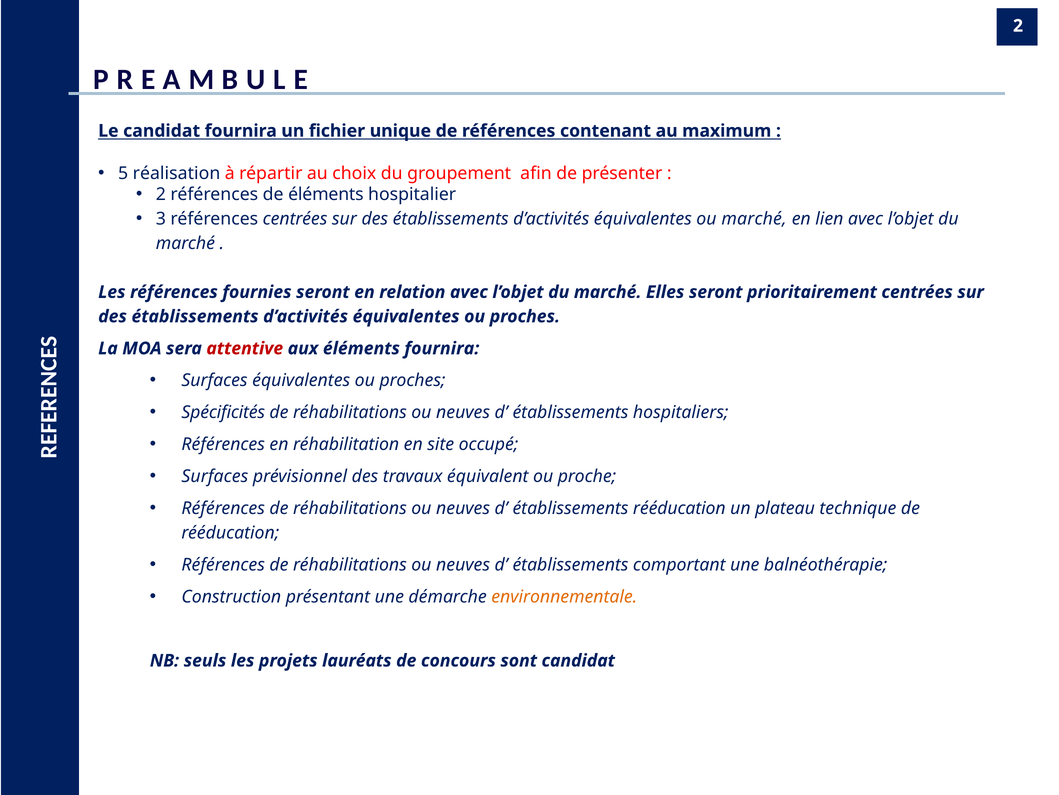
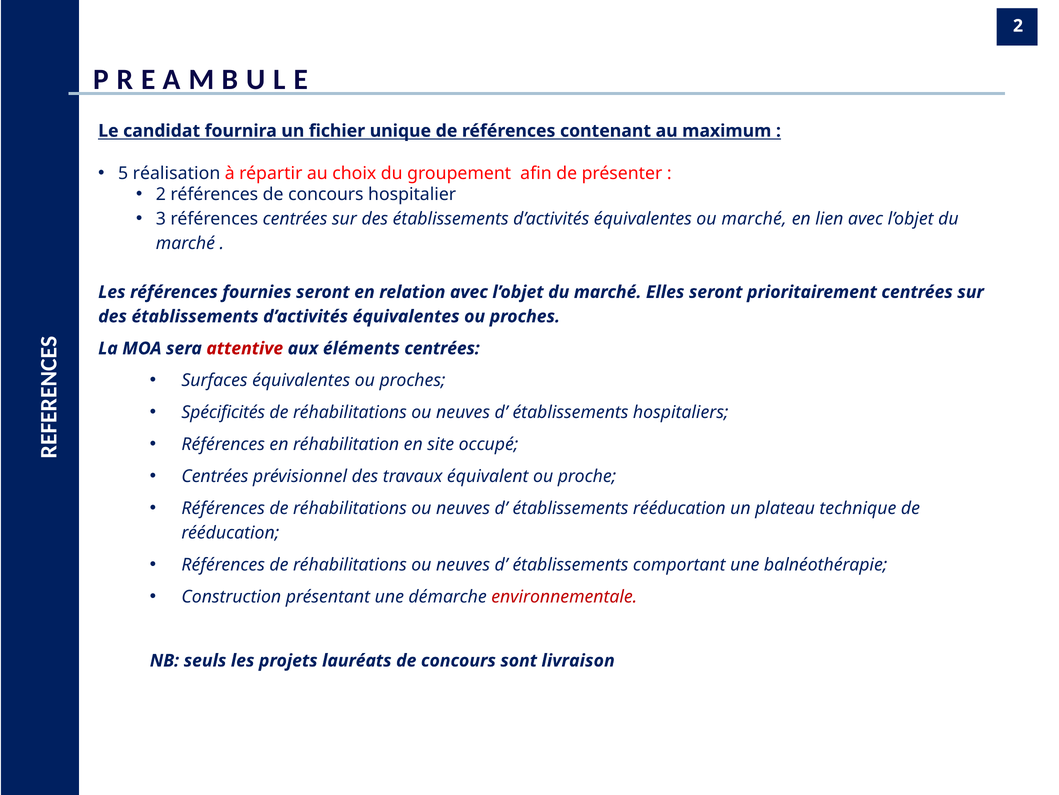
références de éléments: éléments -> concours (326, 194)
éléments fournira: fournira -> centrées (442, 348)
Surfaces: Surfaces -> Centrées (215, 476)
environnementale colour: orange -> red (564, 596)
sont candidat: candidat -> livraison (578, 660)
